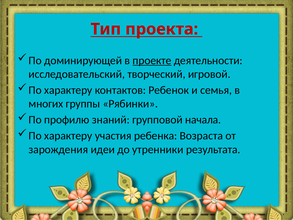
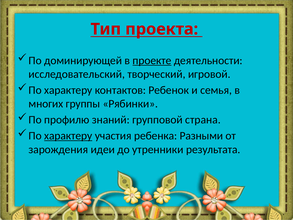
начала: начала -> страна (203, 120)
характеру underline: none -> present (68, 136)
Возраста: Возраста -> Разными (201, 136)
